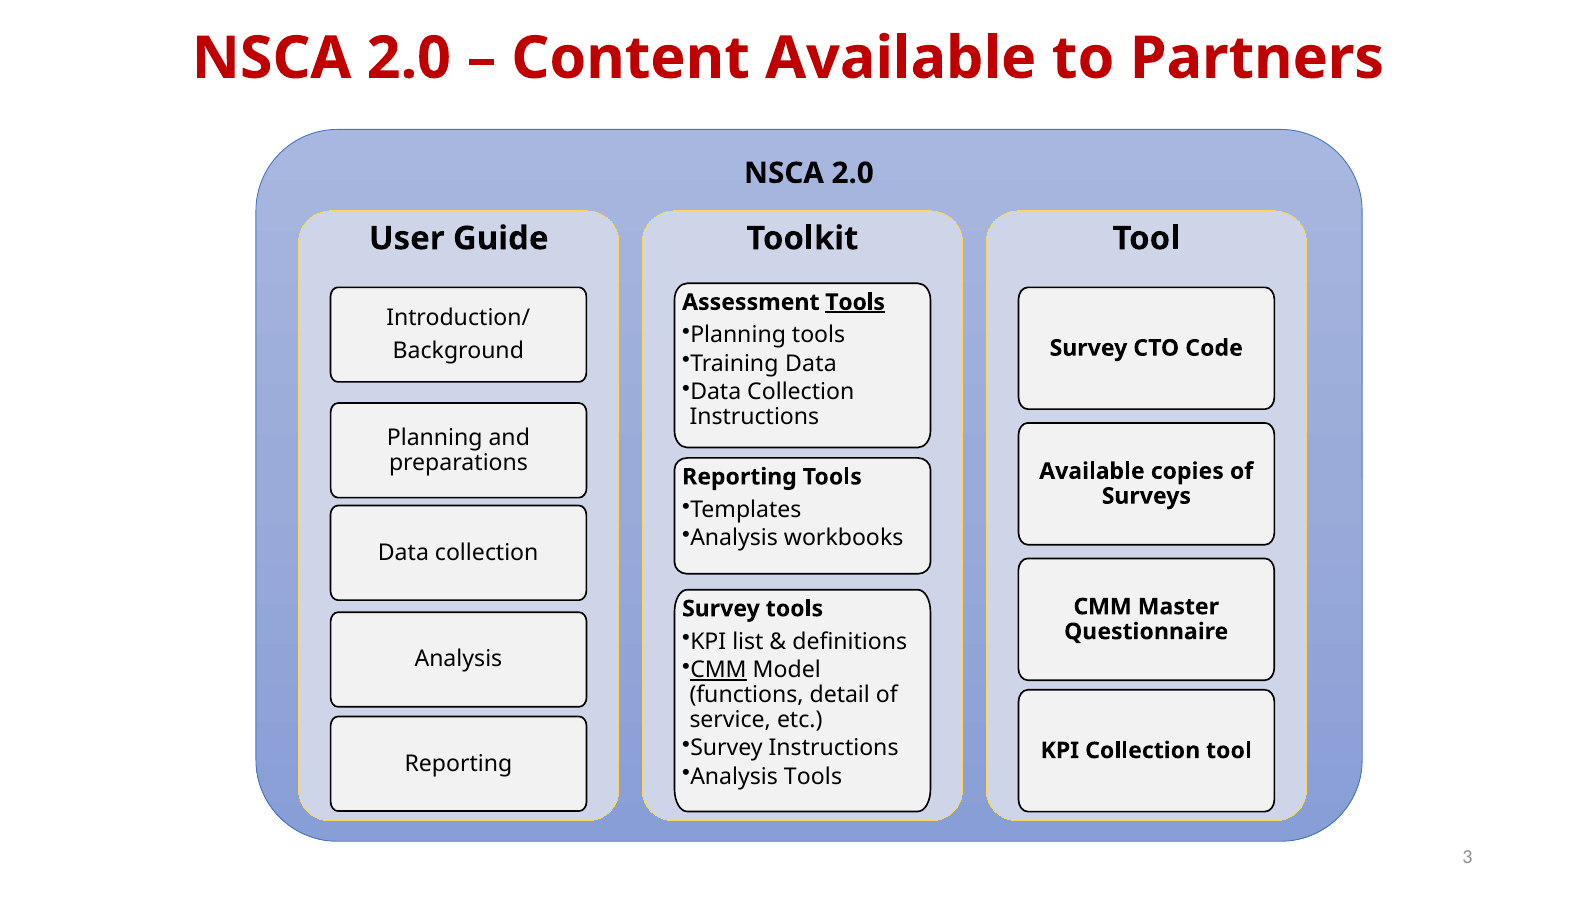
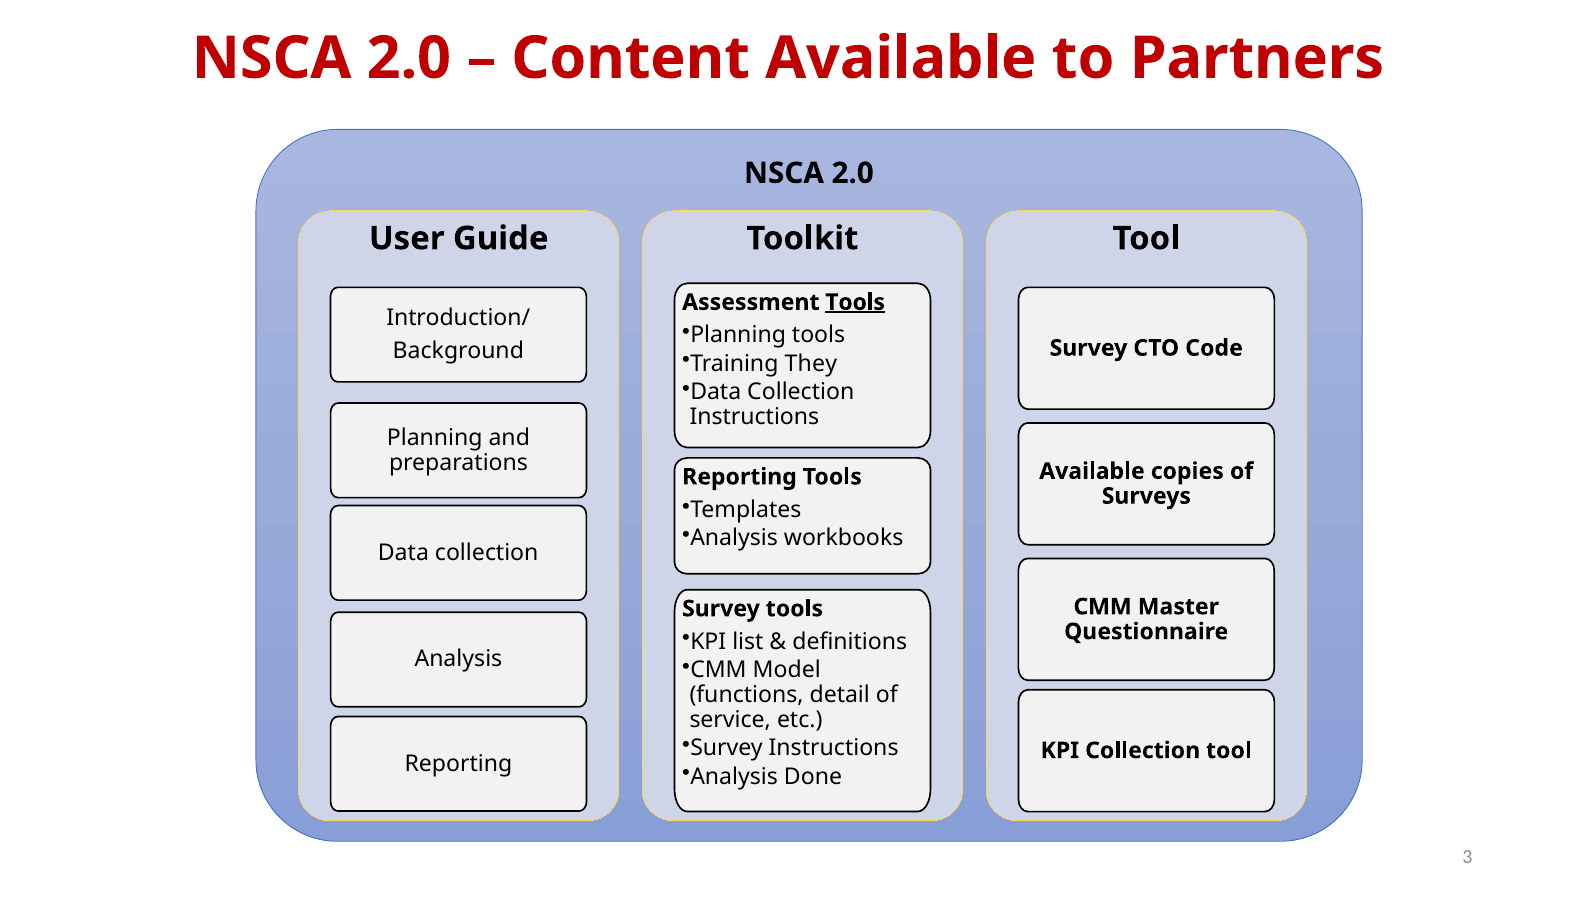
Training Data: Data -> They (811, 363)
CMM underline: present -> none (718, 670)
Analysis Tools: Tools -> Done (813, 776)
